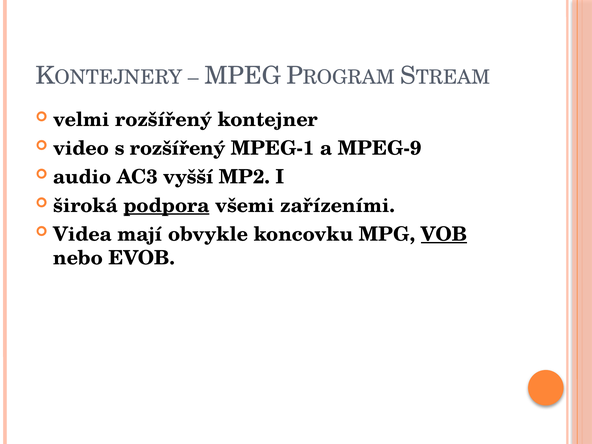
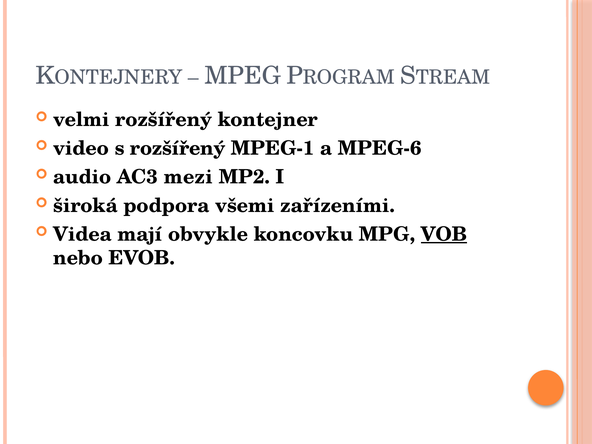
MPEG-9: MPEG-9 -> MPEG-6 (380, 148)
vyšší: vyšší -> mezi (188, 177)
podpora underline: present -> none (166, 206)
